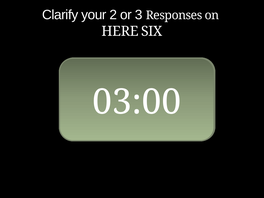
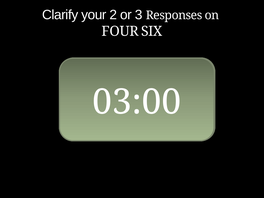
HERE: HERE -> FOUR (120, 31)
